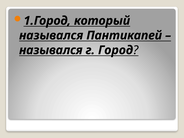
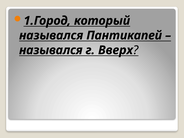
Город: Город -> Вверх (116, 50)
